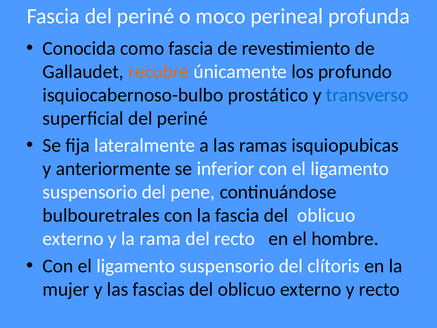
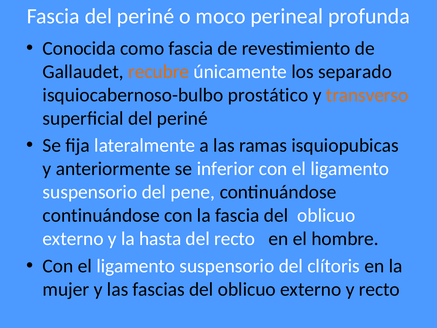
profundo: profundo -> separado (355, 72)
transverso colour: blue -> orange (367, 95)
bulbouretrales: bulbouretrales -> continuándose (101, 215)
rama: rama -> hasta (160, 239)
